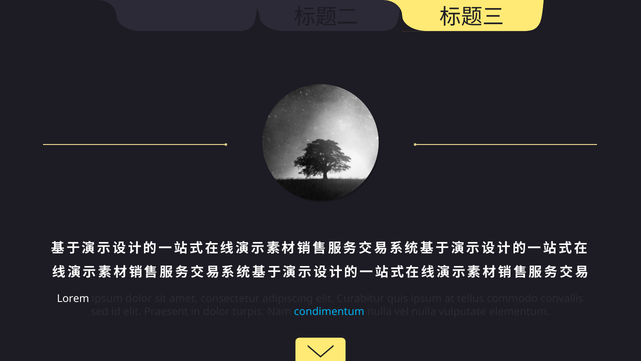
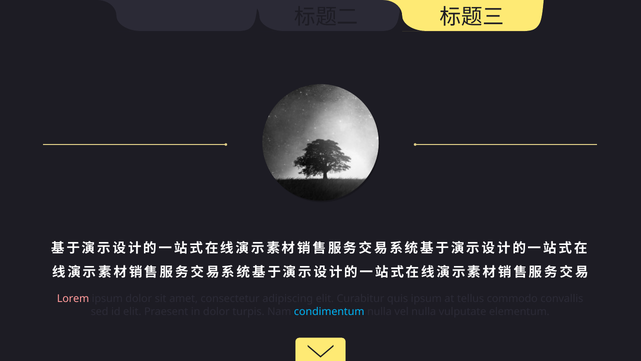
Lorem colour: white -> pink (73, 298)
